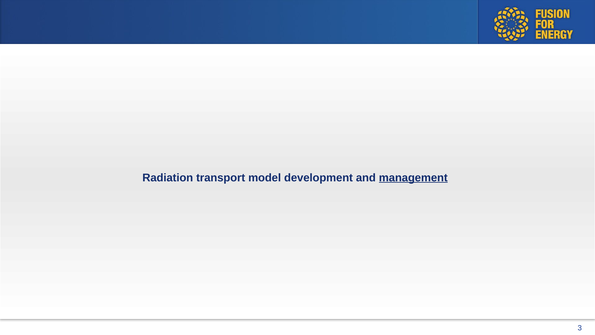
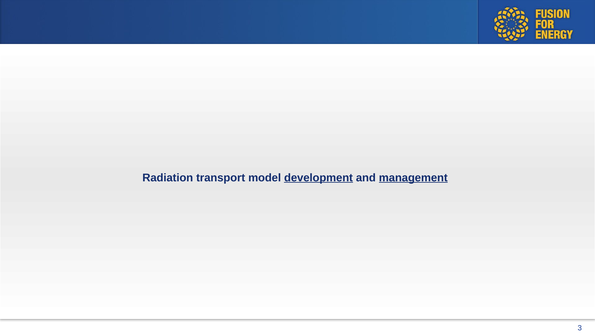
development underline: none -> present (319, 177)
